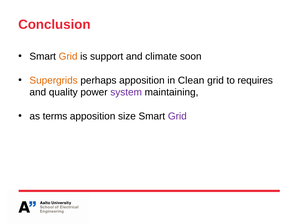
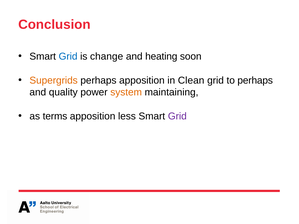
Grid colour: orange -> blue (68, 57)
support: support -> change (107, 57)
climate: climate -> heating (161, 57)
to requires: requires -> perhaps (255, 80)
system colour: purple -> orange (126, 92)
size: size -> less (127, 116)
